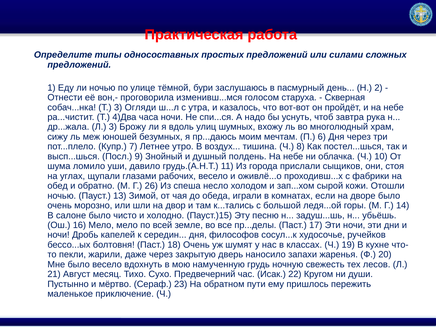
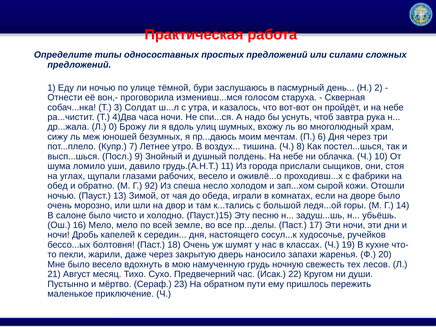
Огляди: Огляди -> Солдат (140, 107)
Л 3: 3 -> 0 (113, 127)
26: 26 -> 92 (151, 186)
философов: философов -> настоящего (234, 235)
